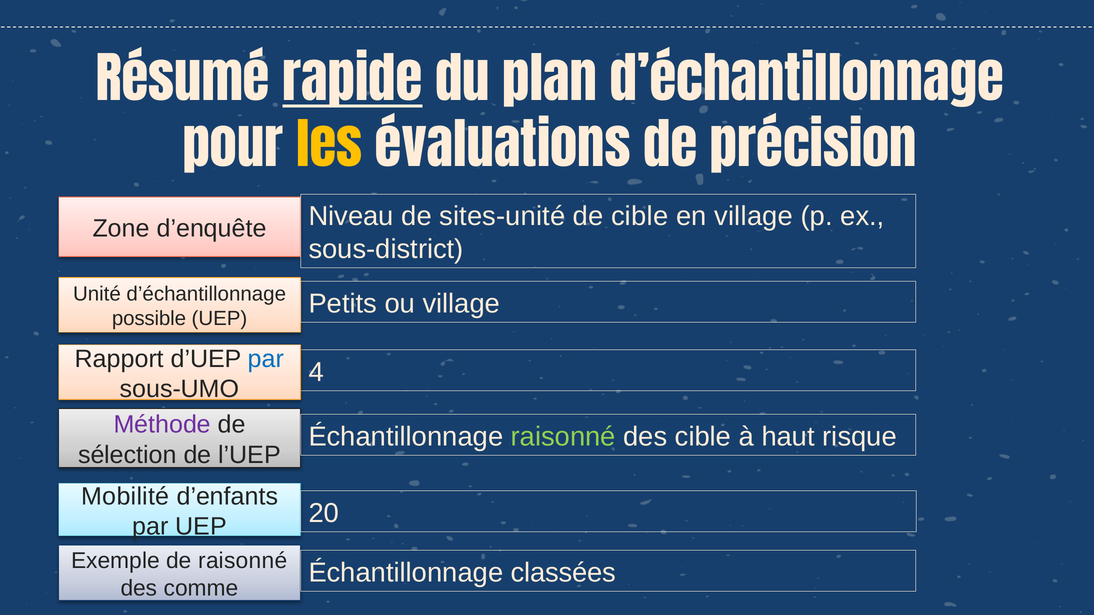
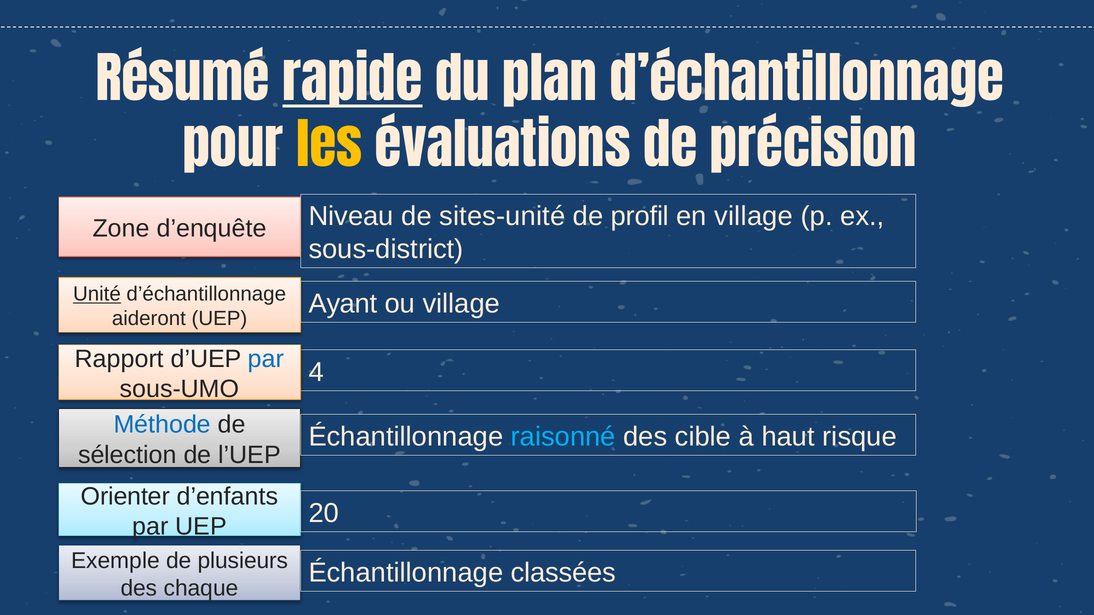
de cible: cible -> profil (640, 217)
Unité underline: none -> present (97, 294)
Petits: Petits -> Ayant (343, 304)
possible: possible -> aideront (149, 319)
Méthode colour: purple -> blue (162, 425)
raisonné colour: light green -> light blue (563, 437)
Mobilité: Mobilité -> Orienter (125, 497)
de raisonné: raisonné -> plusieurs (243, 561)
comme: comme -> chaque (201, 588)
